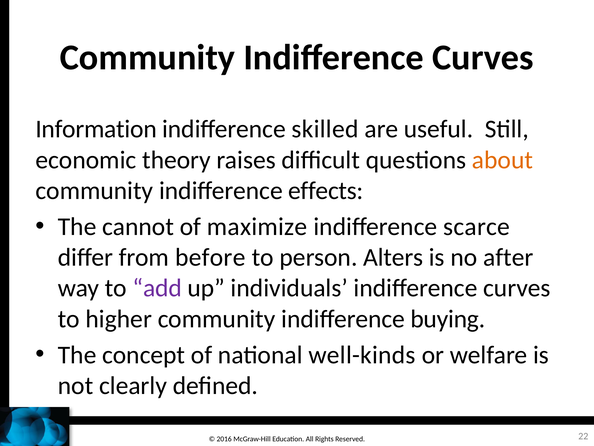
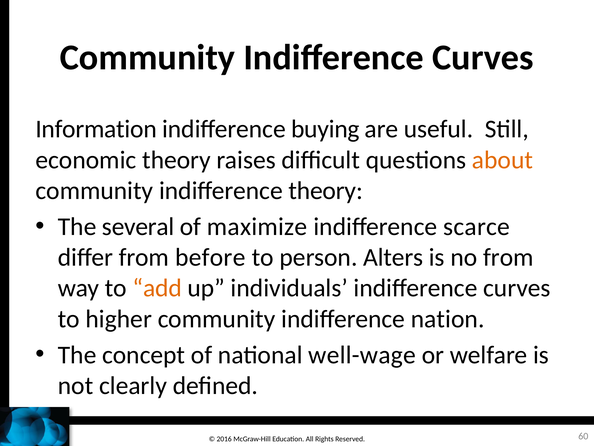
skilled: skilled -> buying (325, 129)
indifference effects: effects -> theory (326, 190)
cannot: cannot -> several (138, 226)
no after: after -> from (508, 257)
add colour: purple -> orange (157, 288)
buying: buying -> nation (448, 319)
well-kinds: well-kinds -> well-wage (362, 355)
22: 22 -> 60 (583, 436)
